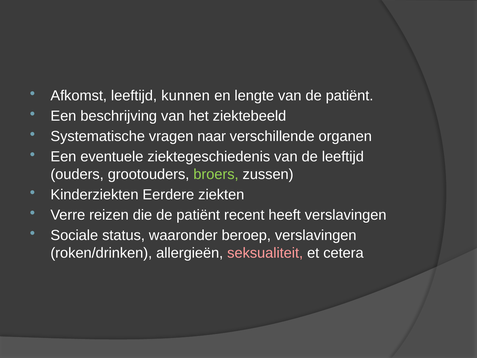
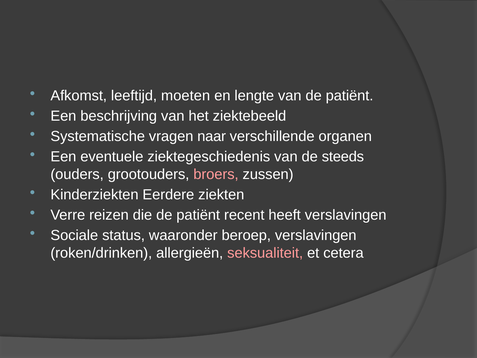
kunnen: kunnen -> moeten (186, 96)
de leeftijd: leeftijd -> steeds (343, 157)
broers colour: light green -> pink (216, 174)
